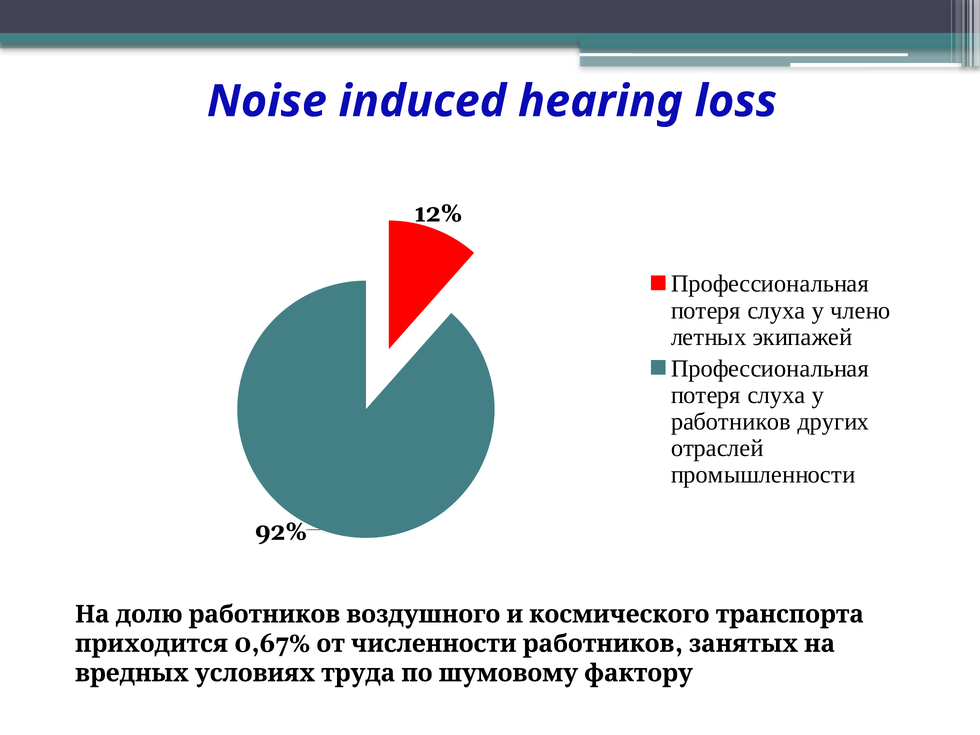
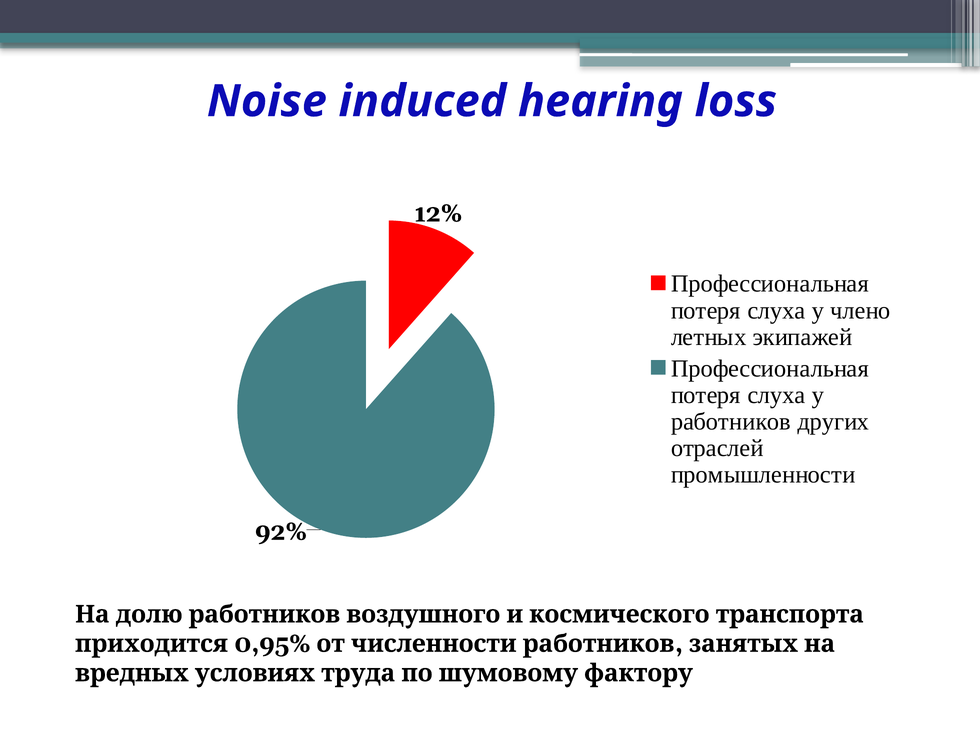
0,67%: 0,67% -> 0,95% (272, 644)
